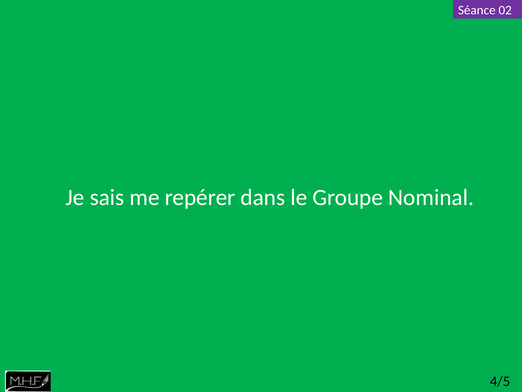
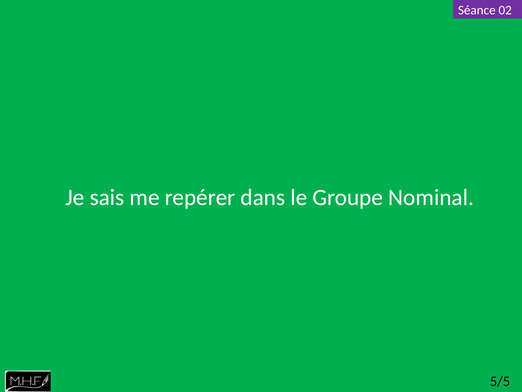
4/5: 4/5 -> 5/5 (500, 381)
